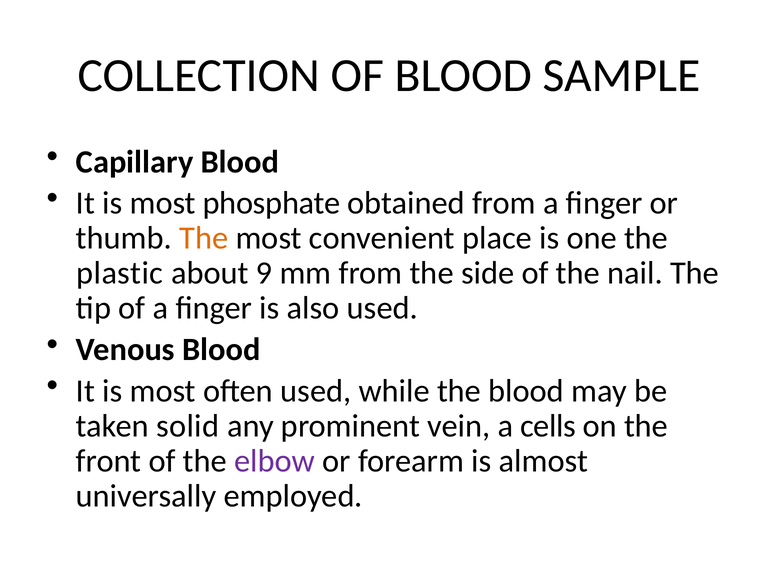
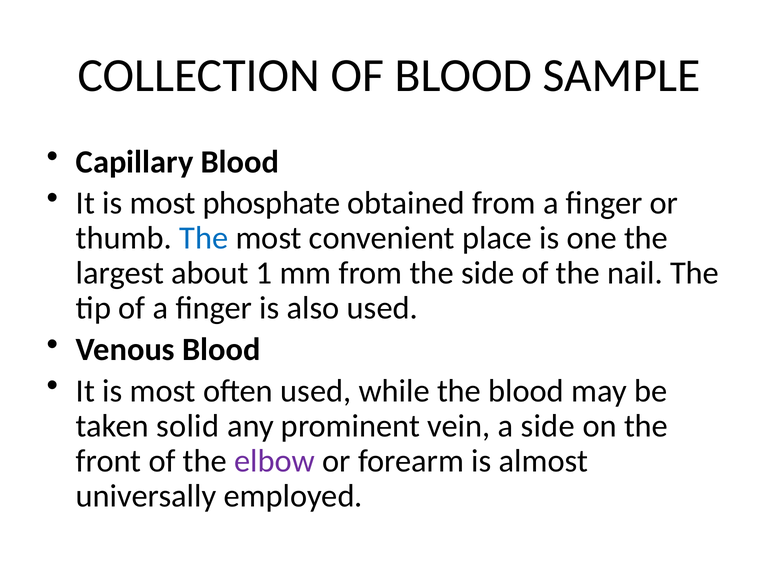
The colour: orange -> blue (204, 238)
plastic: plastic -> largest (120, 273)
9: 9 -> 1 (264, 273)
a cells: cells -> side (548, 426)
